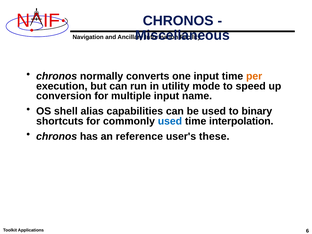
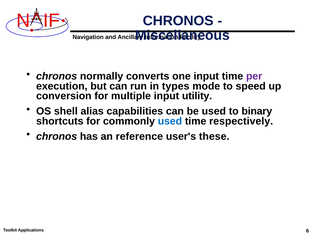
per colour: orange -> purple (254, 76)
utility: utility -> types (176, 86)
name: name -> utility (197, 96)
interpolation: interpolation -> respectively (241, 121)
